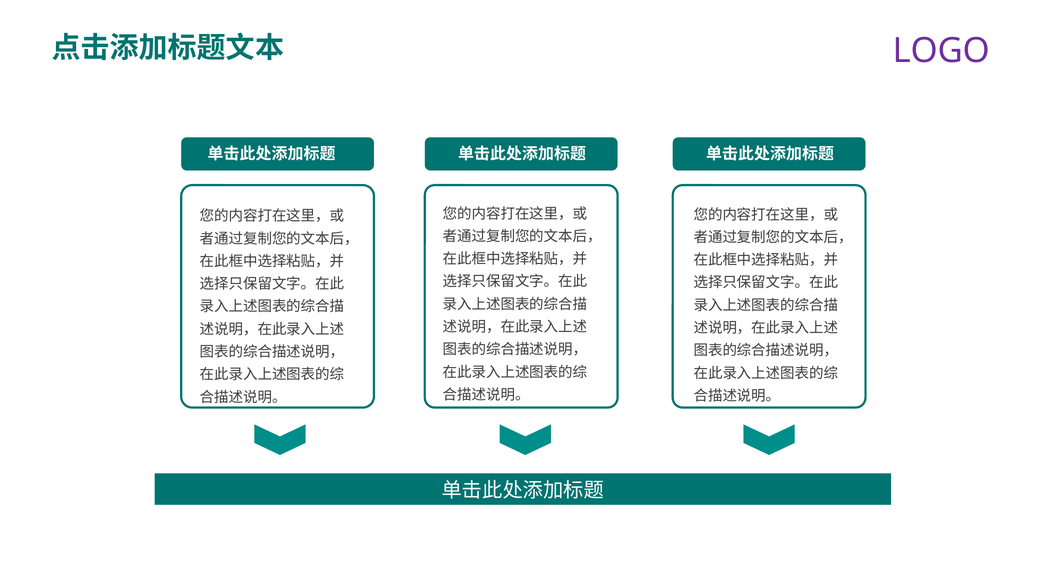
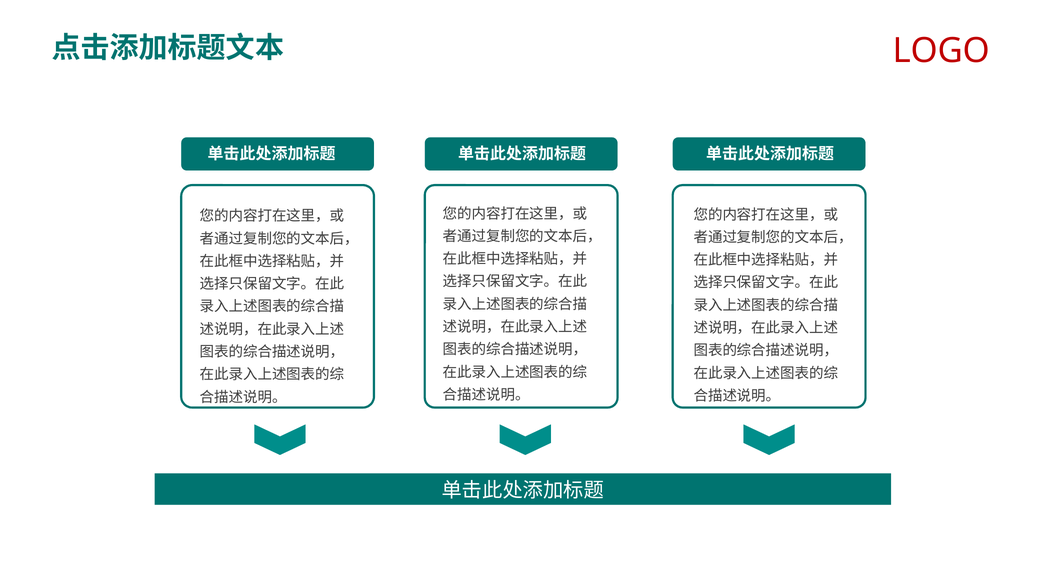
LOGO colour: purple -> red (941, 51)
